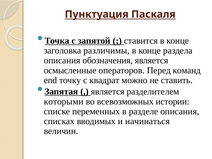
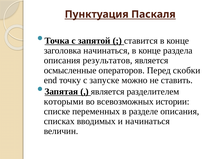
заголовка различимы: различимы -> начинаться (107, 51)
обозначения: обозначения -> результатов (108, 60)
команд: команд -> скобки (187, 70)
квадрат: квадрат -> запуске (104, 80)
